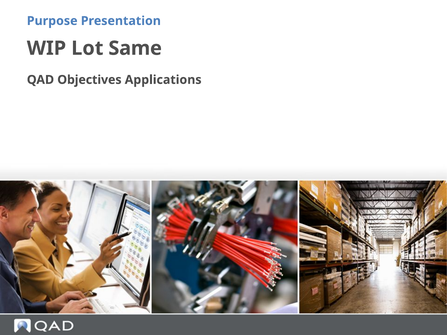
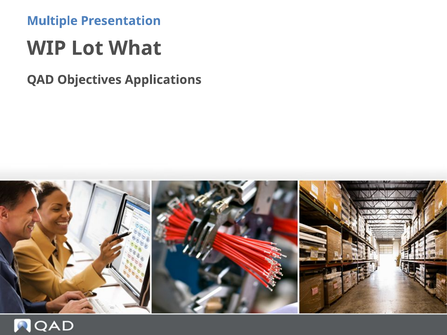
Purpose: Purpose -> Multiple (52, 21)
Same: Same -> What (135, 48)
